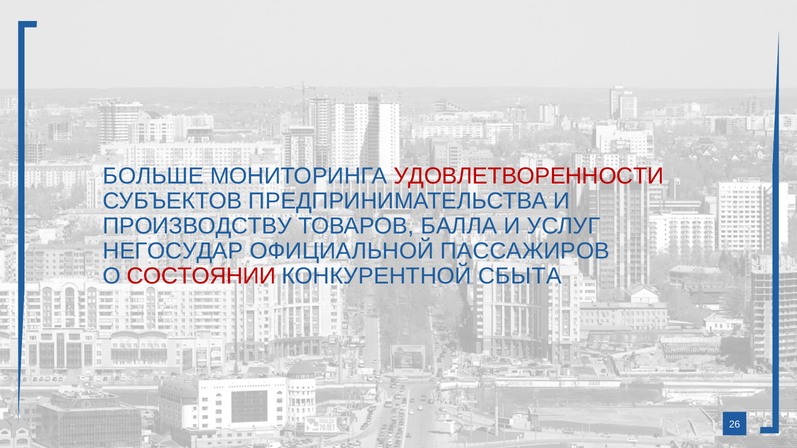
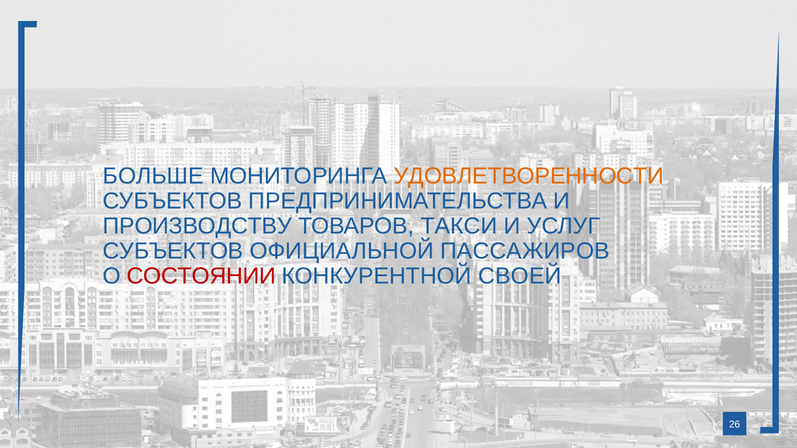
УДОВЛЕТВОРЕННОСТИ colour: red -> orange (529, 176)
БАЛЛА: БАЛЛА -> ТАКСИ (459, 226)
НЕГОСУДАР: НЕГОСУДАР -> СУБЪЕКТОВ (173, 251)
СБЫТА: СБЫТА -> СВОЕЙ (520, 276)
